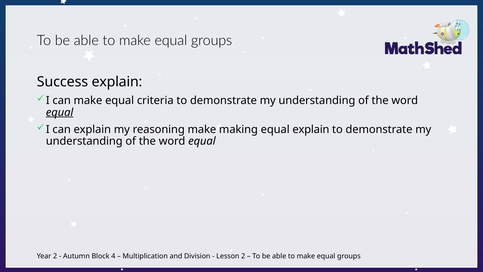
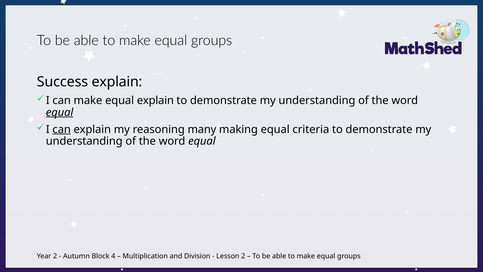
equal criteria: criteria -> explain (155, 100)
can underline: none -> present (62, 129)
reasoning make: make -> many (202, 129)
equal explain: explain -> criteria (311, 129)
